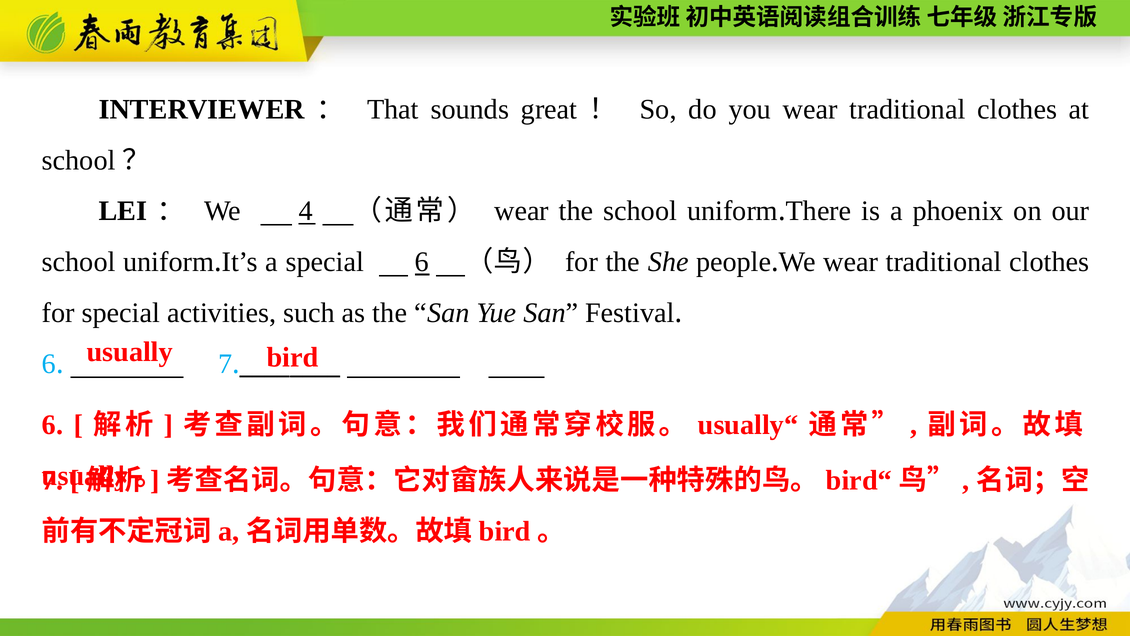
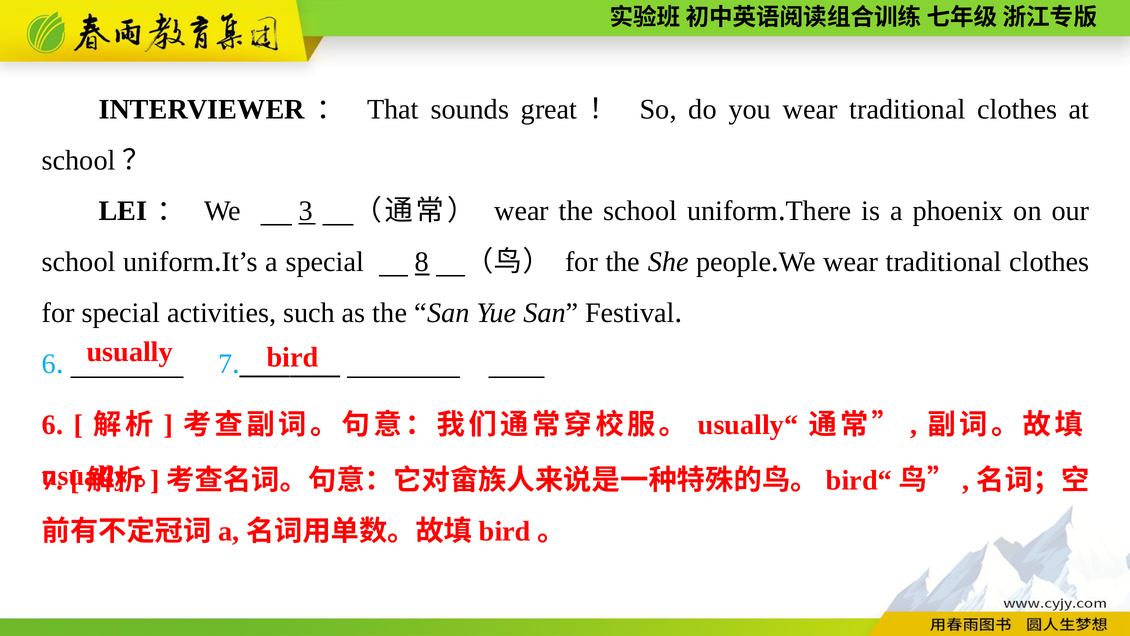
4: 4 -> 3 (306, 211)
special 6: 6 -> 8 (422, 262)
